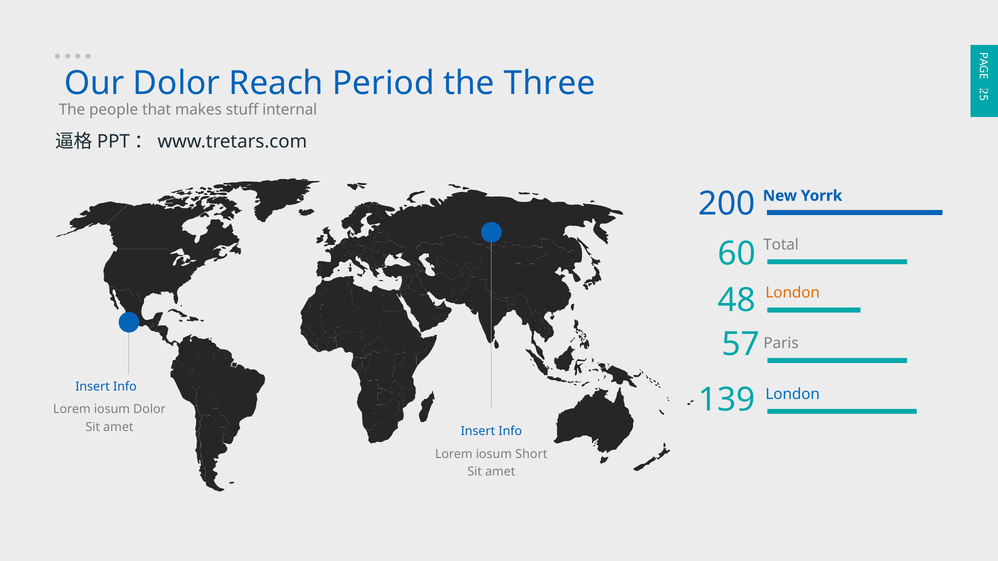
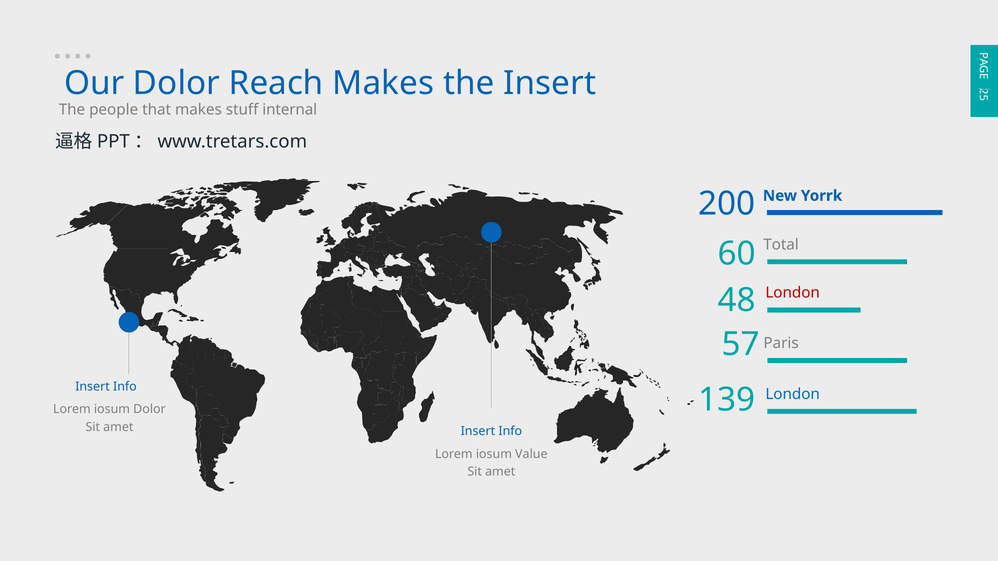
Reach Period: Period -> Makes (383, 83)
the Three: Three -> Insert (550, 83)
London colour: orange -> red (793, 293)
Short: Short -> Value (531, 454)
